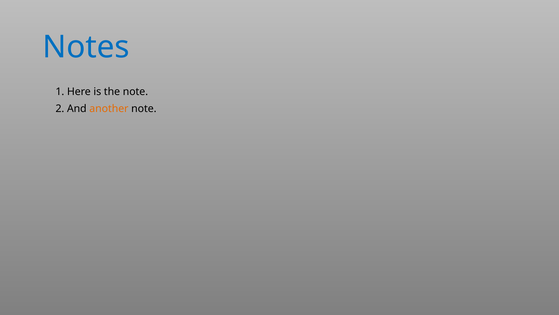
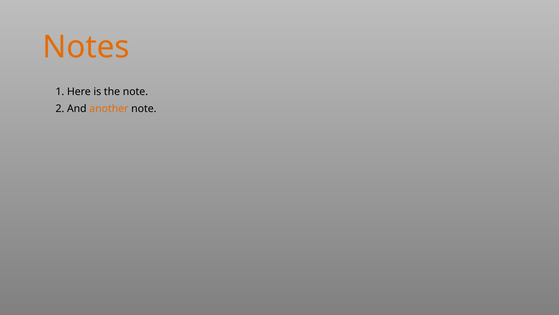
Notes colour: blue -> orange (86, 47)
